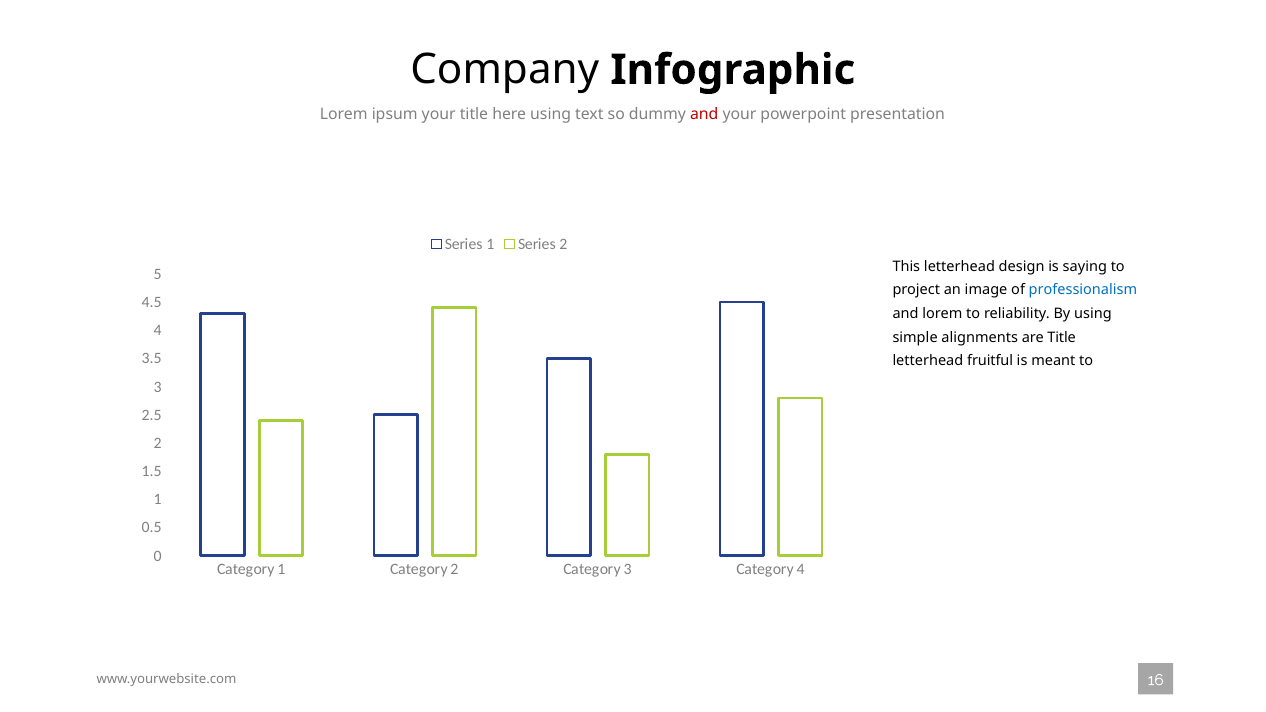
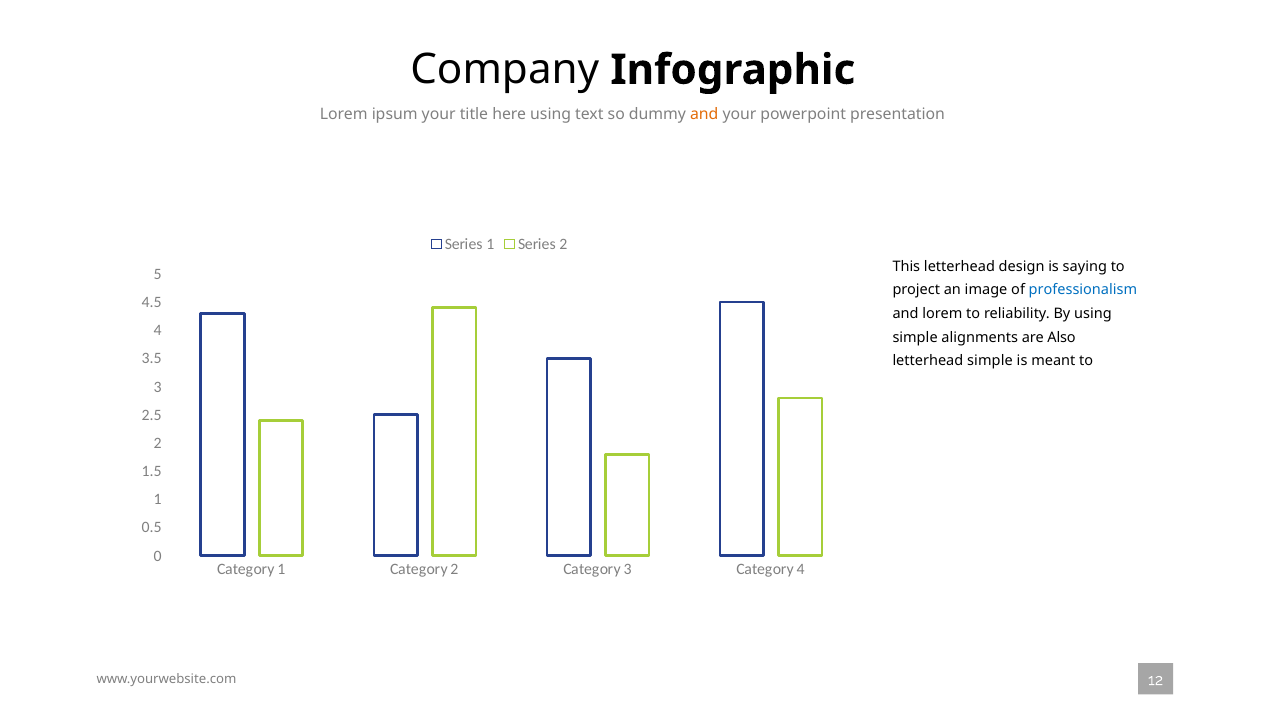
and colour: red -> orange (704, 115)
are Title: Title -> Also (1062, 338)
letterhead fruitful: fruitful -> simple (990, 361)
16: 16 -> 12 (1156, 680)
